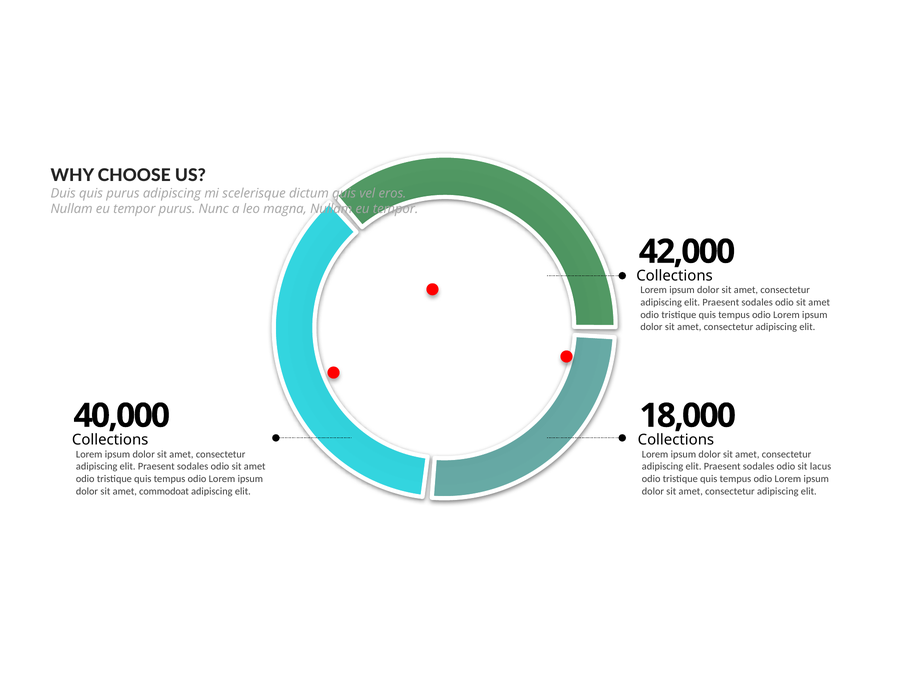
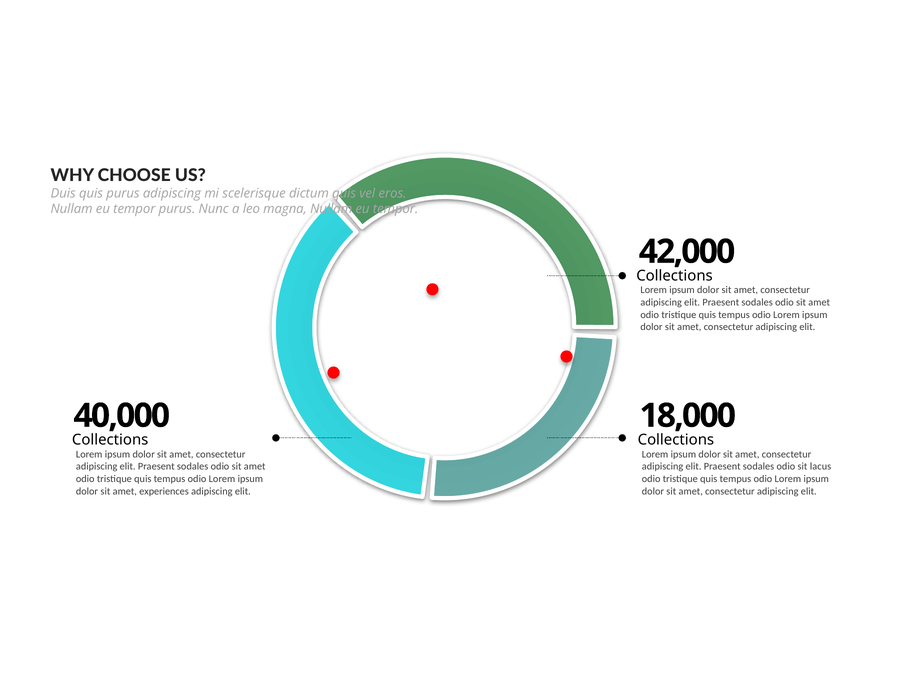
commodoat: commodoat -> experiences (164, 491)
